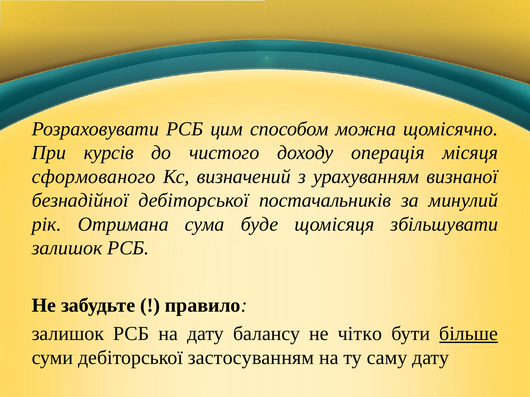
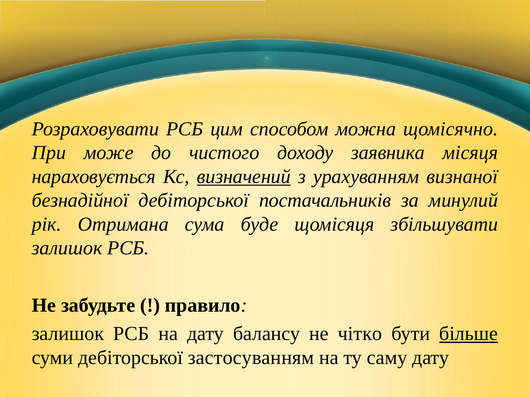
курсів: курсів -> може (109, 153)
операція: операція -> заявника (388, 153)
сформованого: сформованого -> нараховується (94, 177)
визначений underline: none -> present (244, 177)
